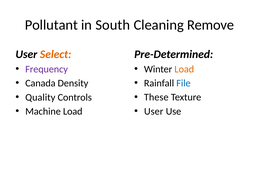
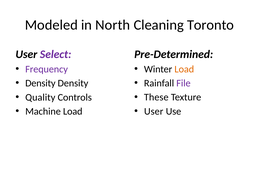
Pollutant: Pollutant -> Modeled (51, 25)
South: South -> North (113, 25)
Remove: Remove -> Toronto (210, 25)
Select colour: orange -> purple (56, 54)
File colour: blue -> purple (183, 83)
Canada: Canada -> Density (40, 83)
